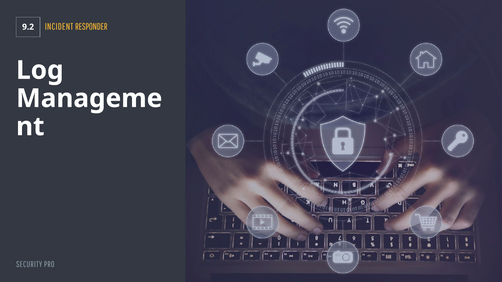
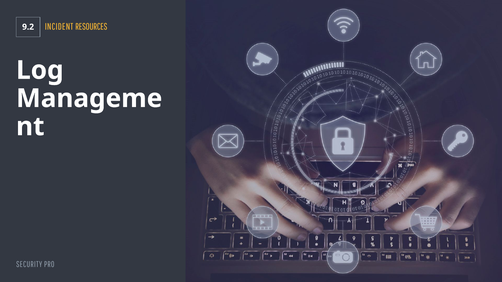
RESPONDER: RESPONDER -> RESOURCES (91, 27)
